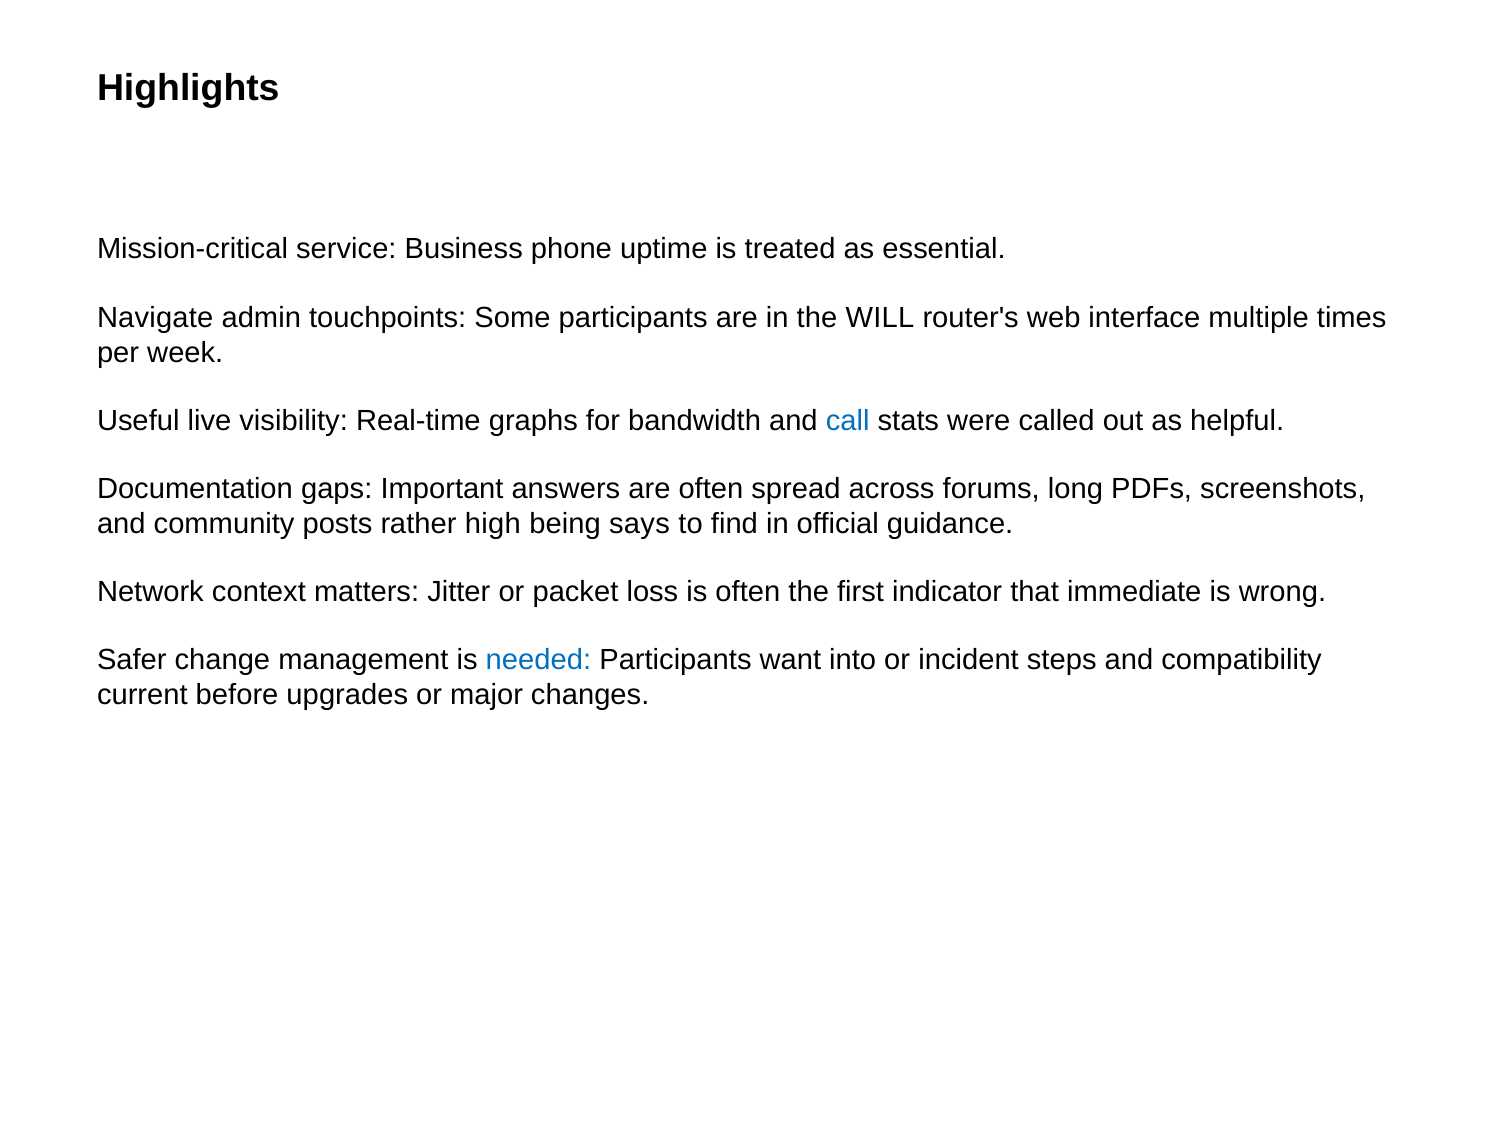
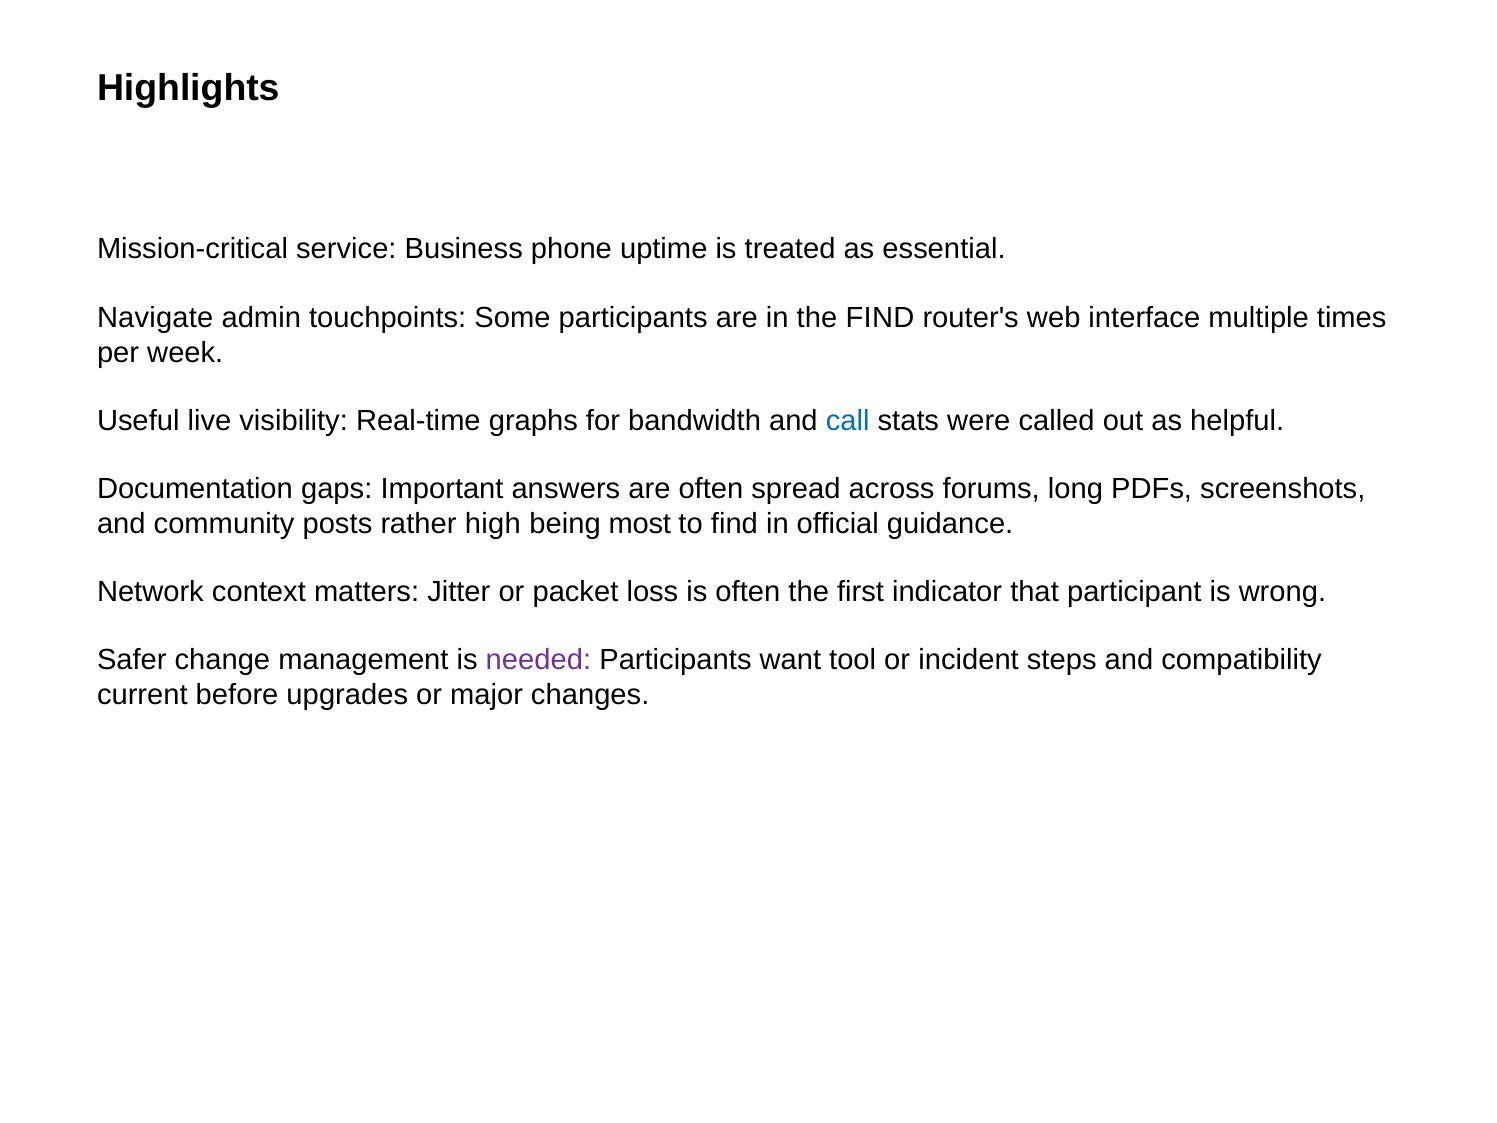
the WILL: WILL -> FIND (880, 317)
says: says -> most (640, 524)
immediate: immediate -> participant (1134, 592)
needed colour: blue -> purple (538, 660)
into: into -> tool (853, 660)
